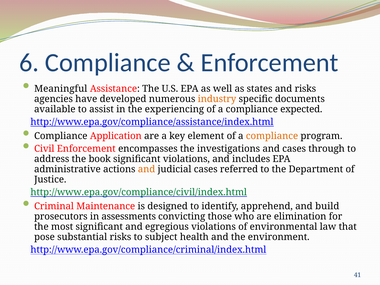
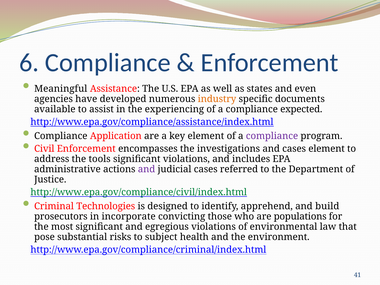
and risks: risks -> even (305, 89)
compliance colour: orange -> purple (272, 136)
cases through: through -> element (327, 149)
book: book -> tools (100, 159)
and colour: orange -> purple (147, 169)
Maintenance: Maintenance -> Technologies (106, 206)
assessments: assessments -> incorporate (129, 217)
elimination: elimination -> populations (300, 217)
